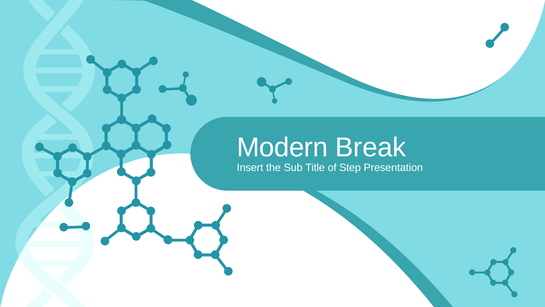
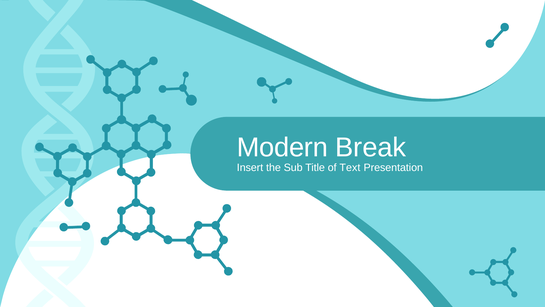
Step: Step -> Text (350, 167)
